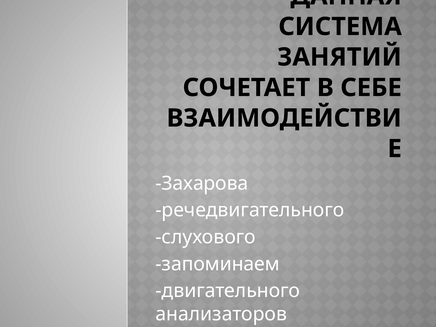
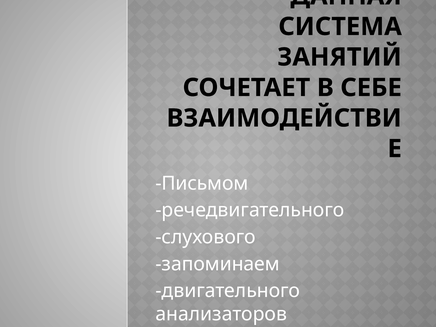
Захарова: Захарова -> Письмом (202, 183)
